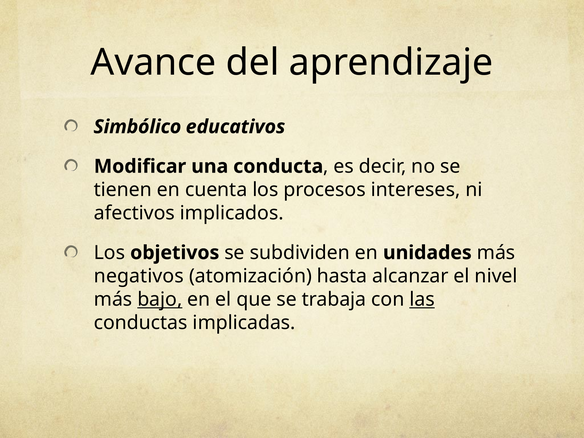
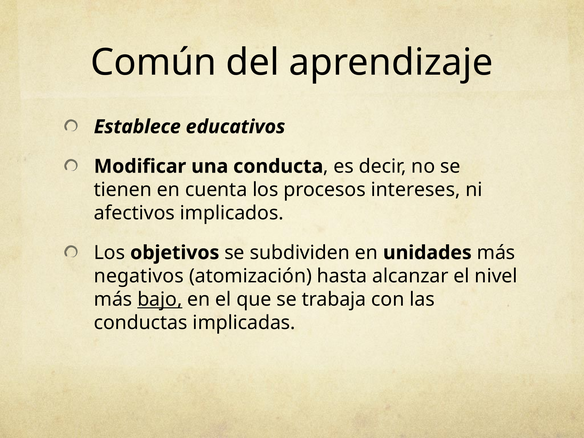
Avance: Avance -> Común (154, 62)
Simbólico: Simbólico -> Establece (137, 127)
las underline: present -> none (422, 299)
